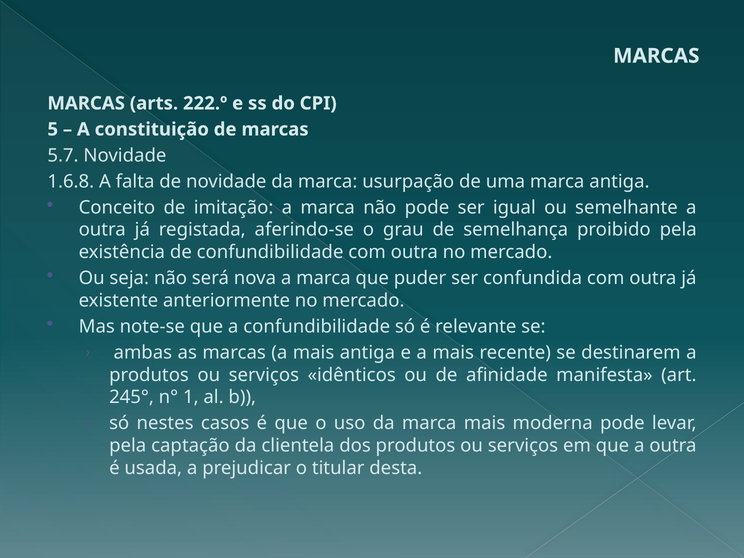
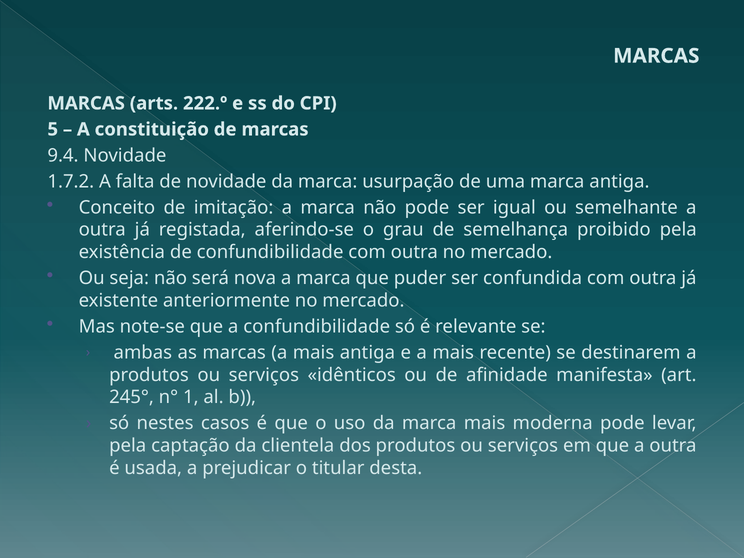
5.7: 5.7 -> 9.4 (63, 155)
1.6.8: 1.6.8 -> 1.7.2 (71, 181)
